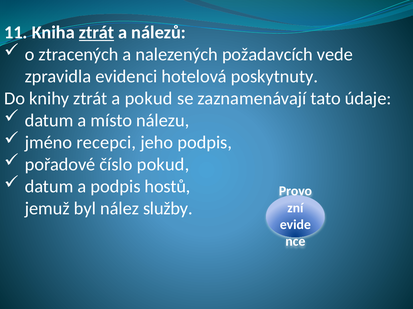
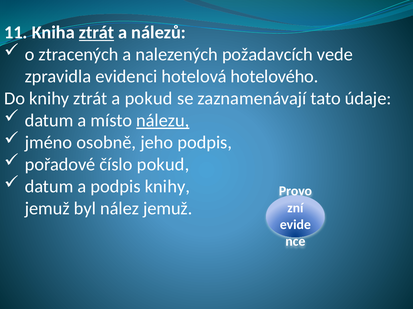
poskytnuty: poskytnuty -> hotelového (274, 77)
nálezu underline: none -> present (163, 121)
recepci: recepci -> osobně (106, 143)
podpis hostů: hostů -> knihy (167, 187)
nález služby: služby -> jemuž (168, 209)
